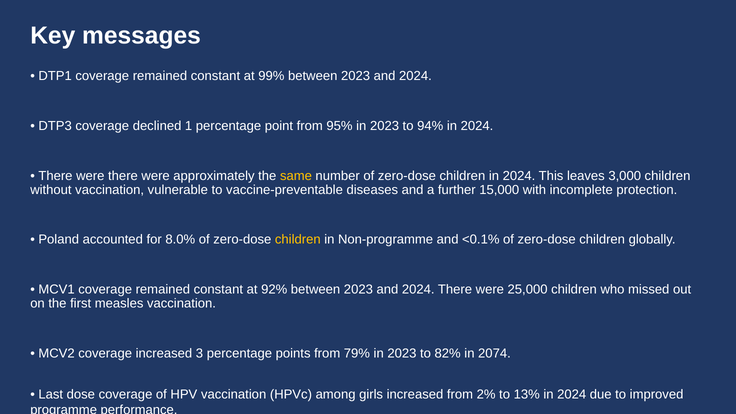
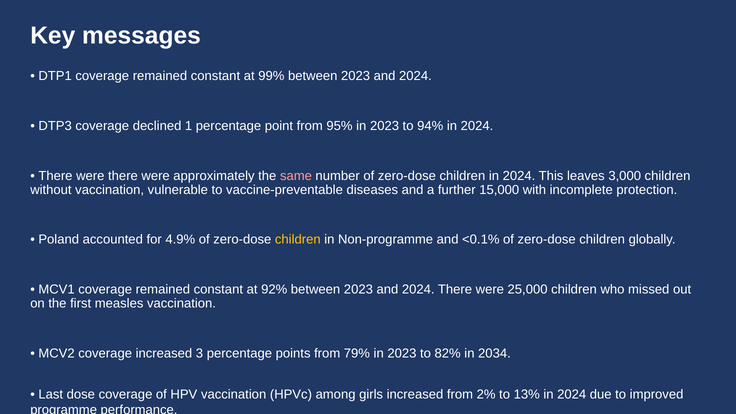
same colour: yellow -> pink (296, 176)
8.0%: 8.0% -> 4.9% (180, 240)
2074: 2074 -> 2034 (494, 354)
